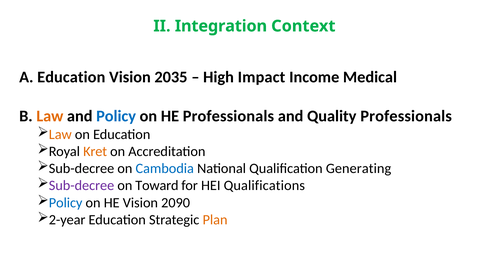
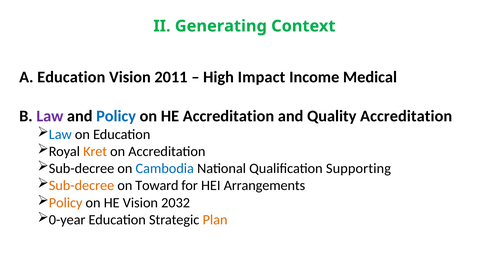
Integration: Integration -> Generating (221, 26)
2035: 2035 -> 2011 (171, 77)
Law colour: orange -> purple (50, 116)
HE Professionals: Professionals -> Accreditation (228, 116)
Quality Professionals: Professionals -> Accreditation (406, 116)
Law colour: orange -> blue (60, 134)
Generating: Generating -> Supporting (358, 169)
Sub-decree colour: purple -> orange (82, 186)
Qualifications: Qualifications -> Arrangements (264, 186)
Policy colour: blue -> orange (66, 203)
2090: 2090 -> 2032 (176, 203)
2-year: 2-year -> 0-year (67, 220)
